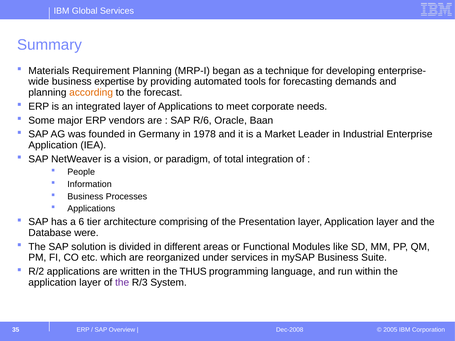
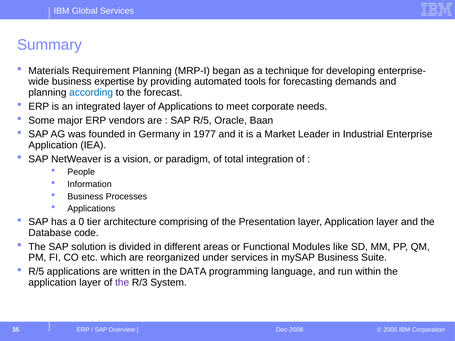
according colour: orange -> blue (91, 93)
SAP R/6: R/6 -> R/5 (202, 120)
1978: 1978 -> 1977 (205, 134)
6: 6 -> 0 (81, 222)
were: were -> code (86, 233)
R/2: R/2 -> R/5 (36, 272)
THUS: THUS -> DATA (193, 272)
